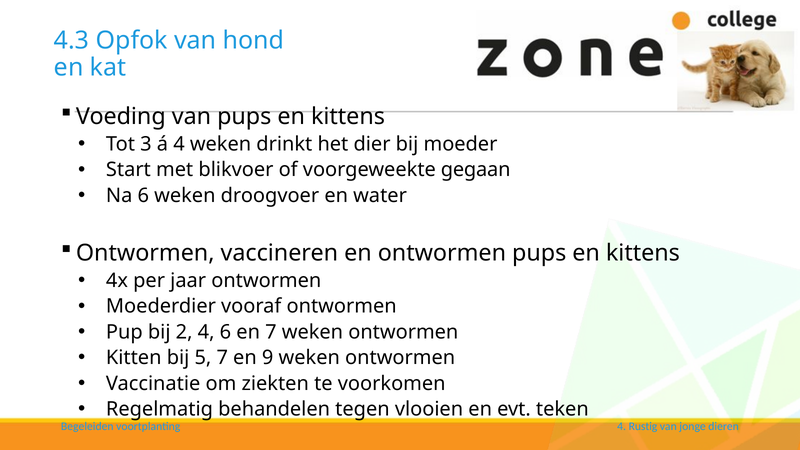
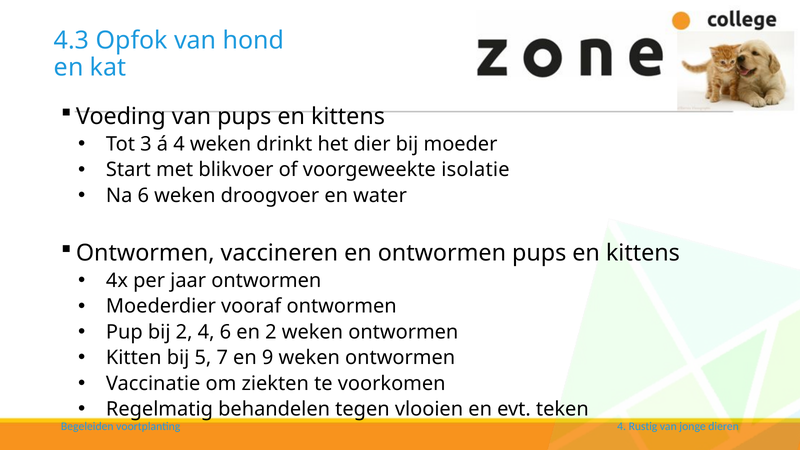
gegaan: gegaan -> isolatie (475, 170)
en 7: 7 -> 2 (271, 332)
